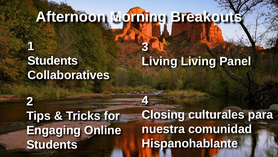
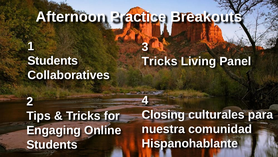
Morning: Morning -> Practice (138, 17)
Living: Living -> Tricks (160, 61)
